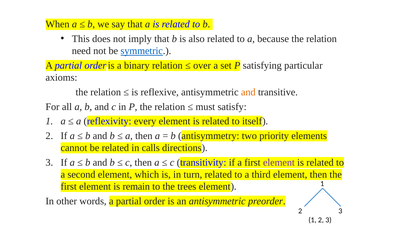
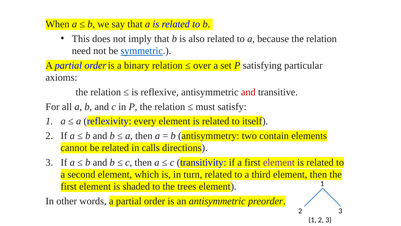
and colour: orange -> red (248, 92)
priority: priority -> contain (274, 136)
remain: remain -> shaded (136, 186)
